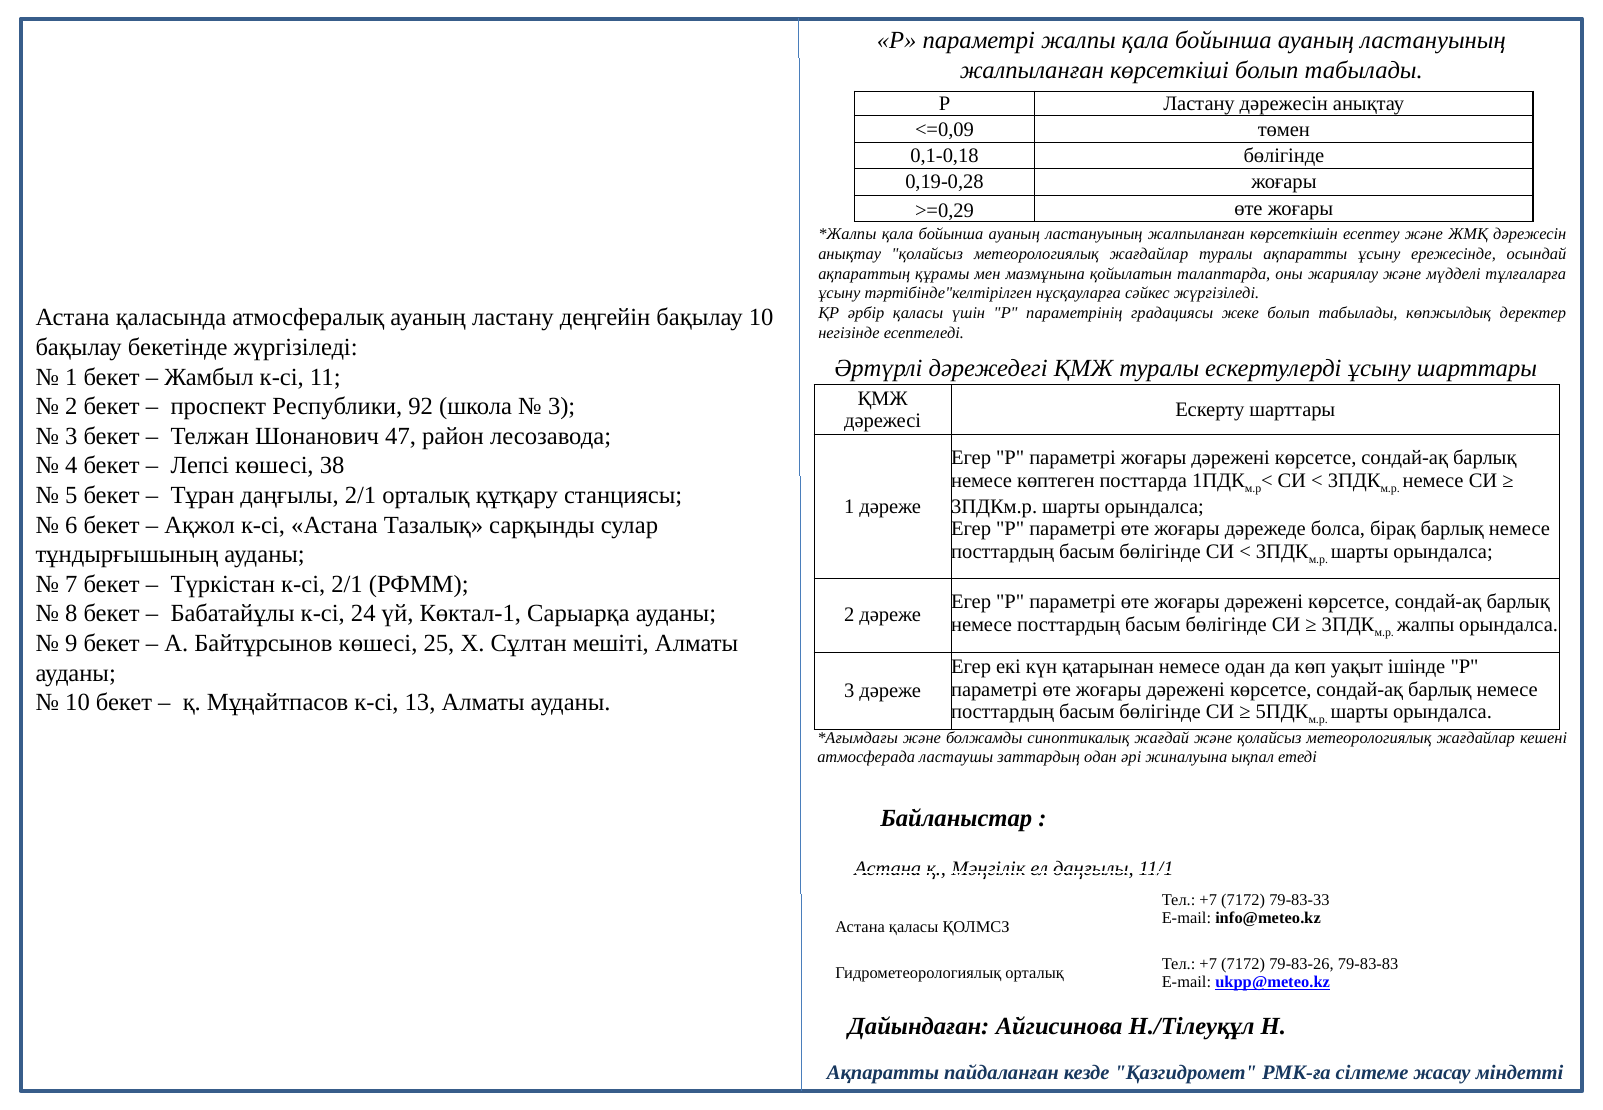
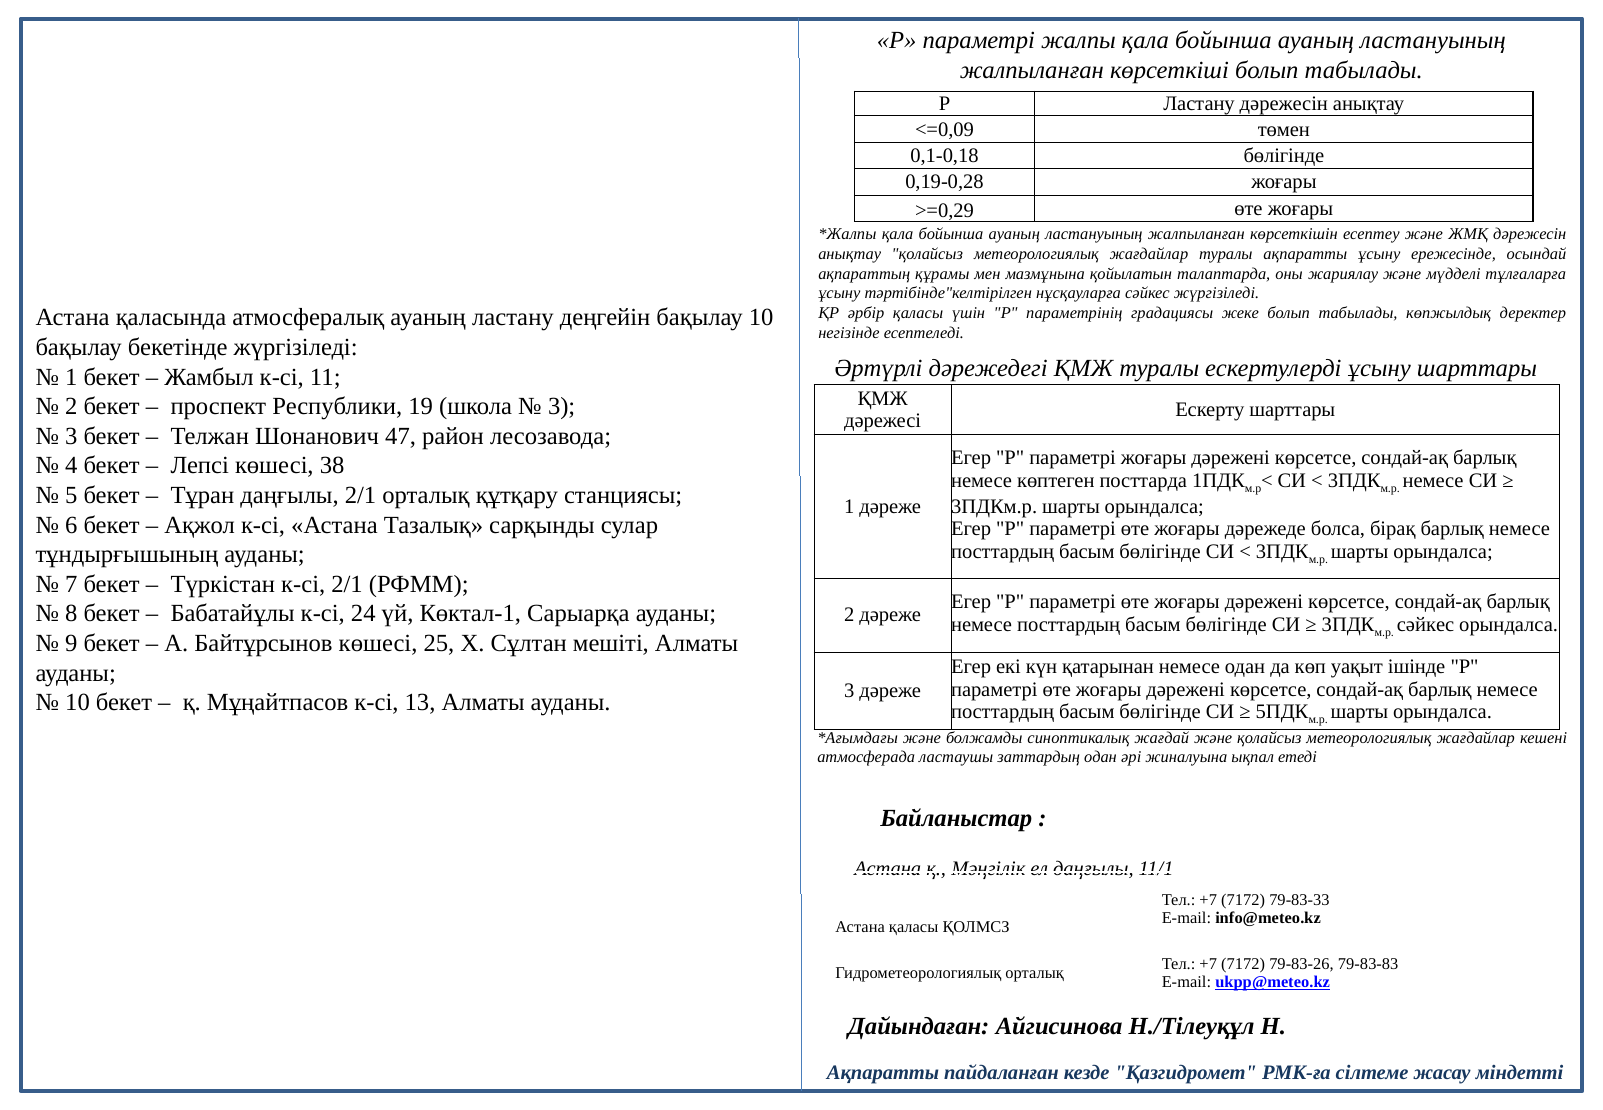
92: 92 -> 19 (421, 407)
жалпы: жалпы -> сәйкес (1426, 625)
